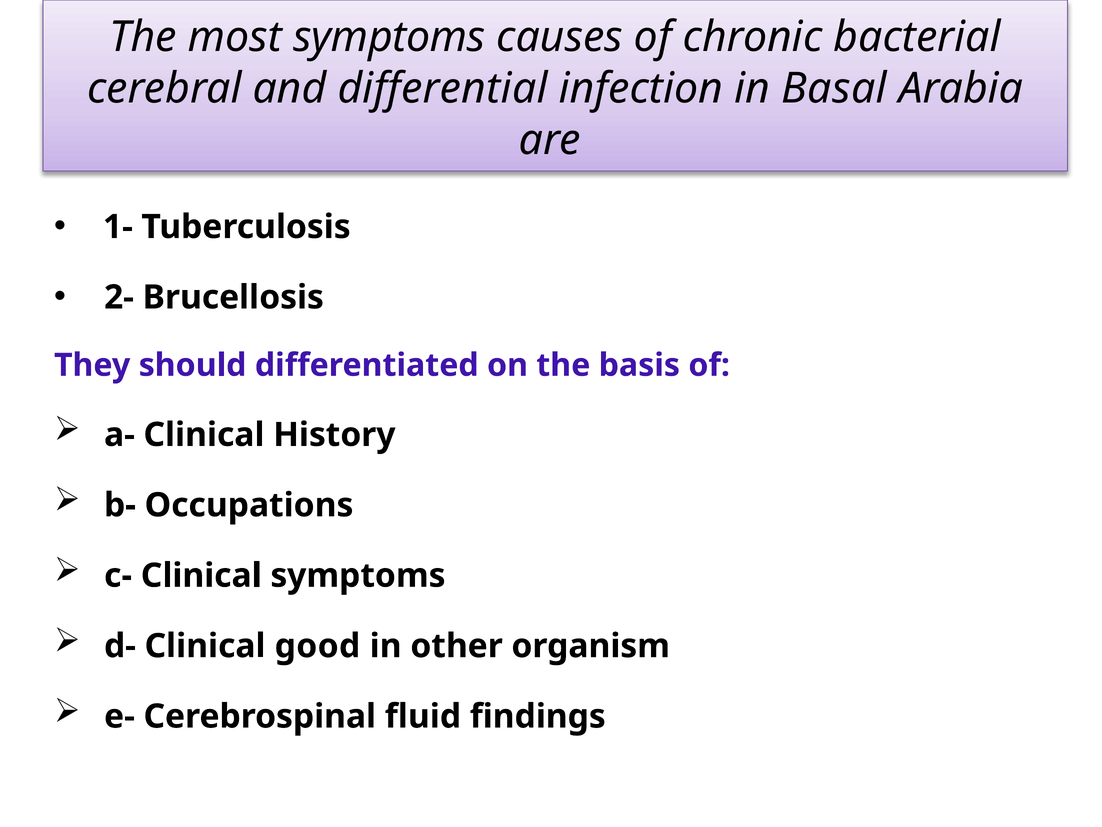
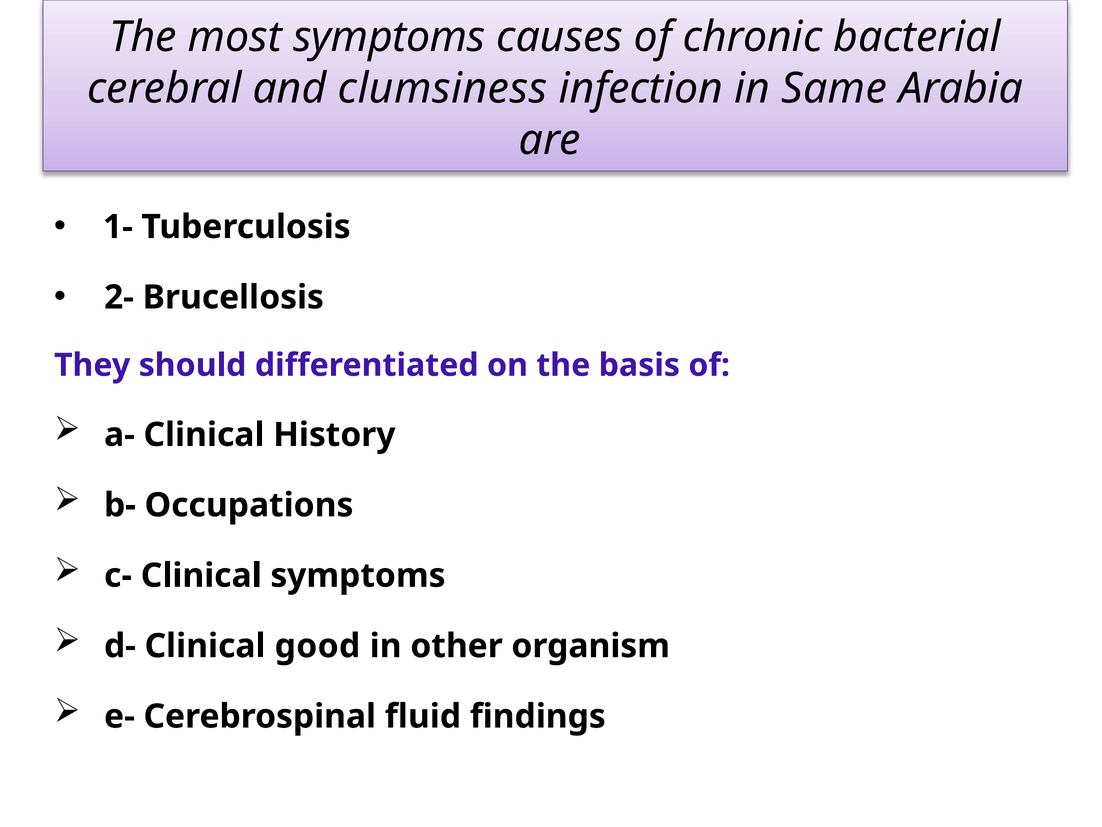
differential: differential -> clumsiness (442, 88)
Basal: Basal -> Same (834, 88)
